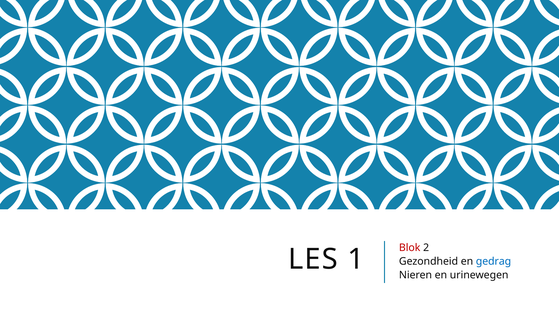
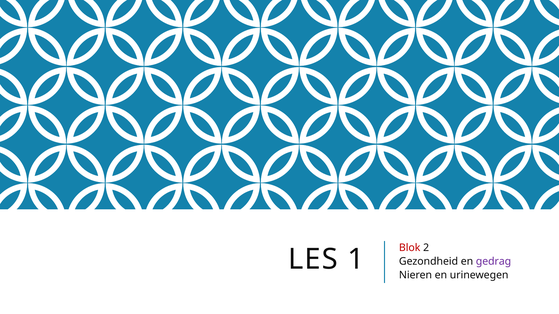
gedrag colour: blue -> purple (494, 262)
